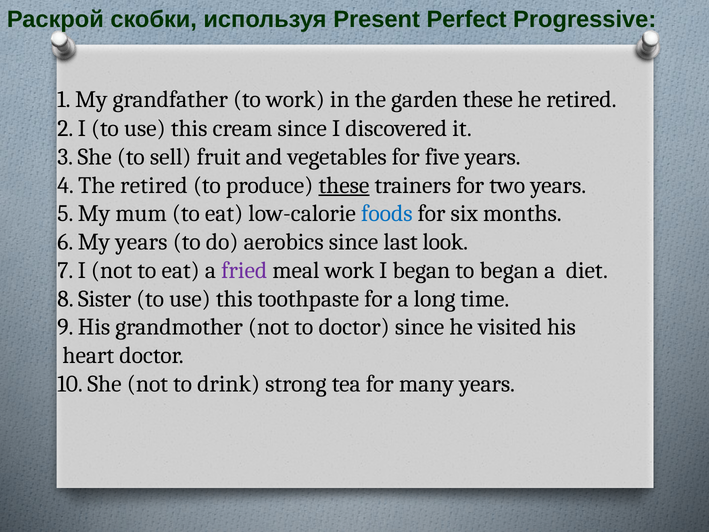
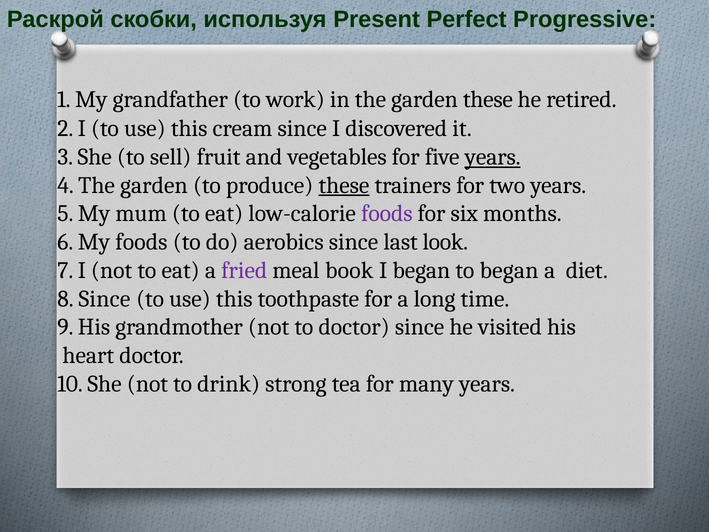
years underline: none -> present (493, 157)
4 The retired: retired -> garden (154, 185)
foods colour: blue -> purple (387, 214)
My years: years -> foods (141, 242)
meal work: work -> book (349, 270)
8 Sister: Sister -> Since (104, 299)
